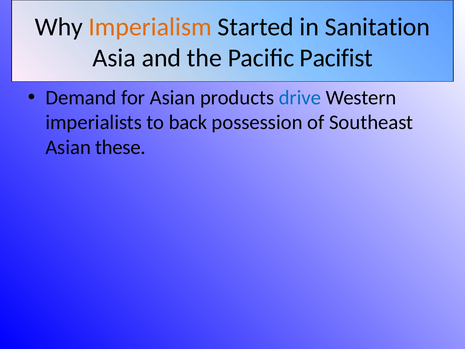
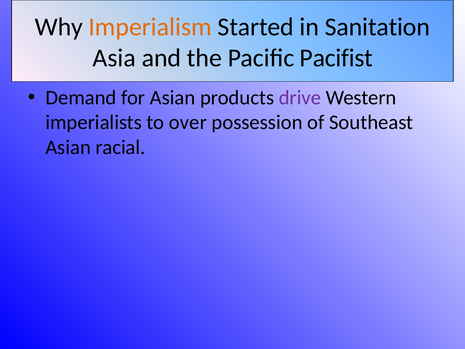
drive colour: blue -> purple (300, 98)
back: back -> over (188, 122)
these: these -> racial (120, 147)
